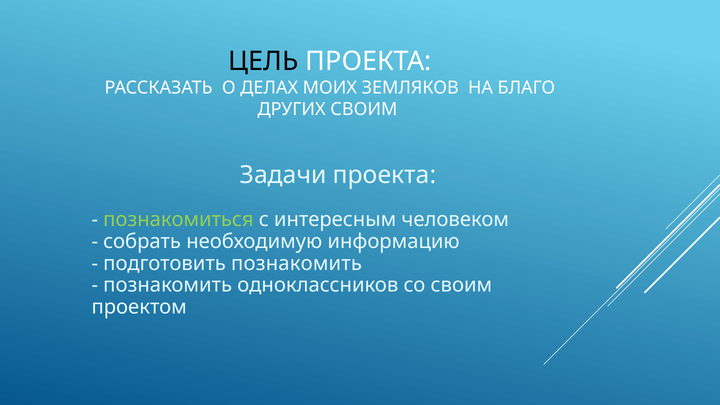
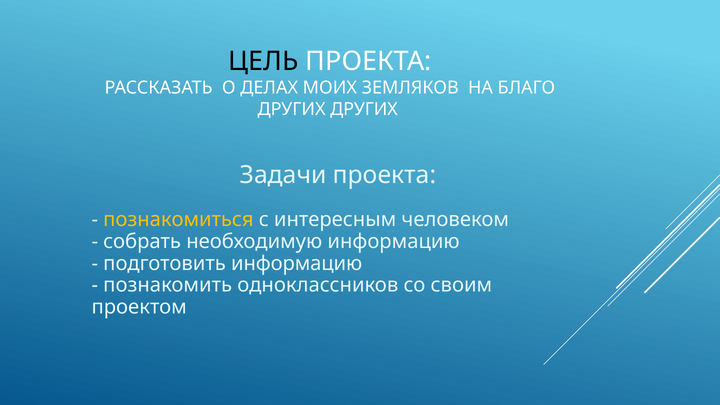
ДРУГИХ СВОИМ: СВОИМ -> ДРУГИХ (364, 109)
познакомиться colour: light green -> yellow (178, 220)
подготовить познакомить: познакомить -> информацию (297, 263)
